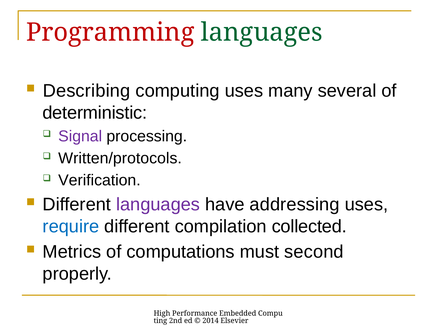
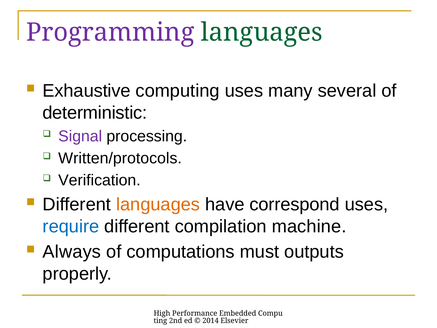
Programming colour: red -> purple (110, 33)
Describing: Describing -> Exhaustive (87, 91)
languages colour: purple -> orange (158, 204)
addressing: addressing -> correspond (295, 204)
collected: collected -> machine (309, 226)
Metrics: Metrics -> Always (72, 252)
second: second -> outputs (314, 252)
